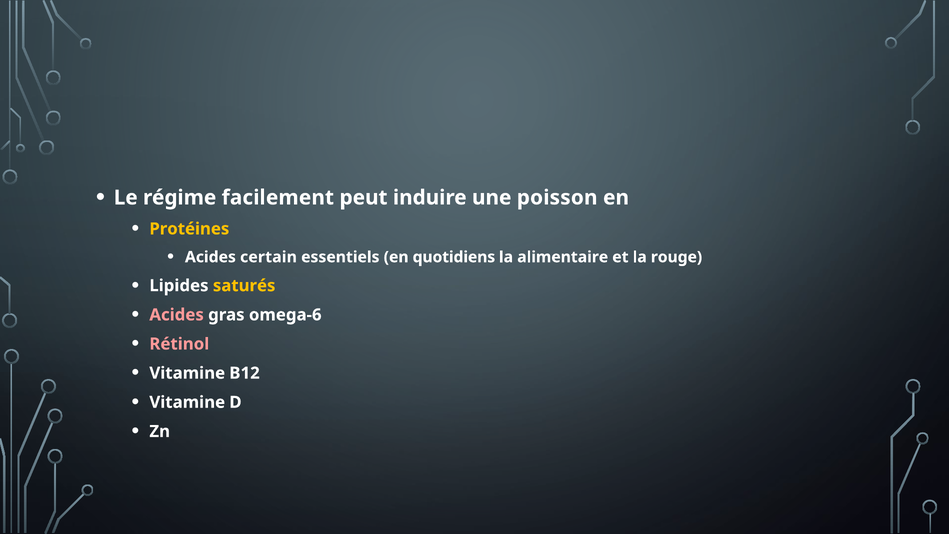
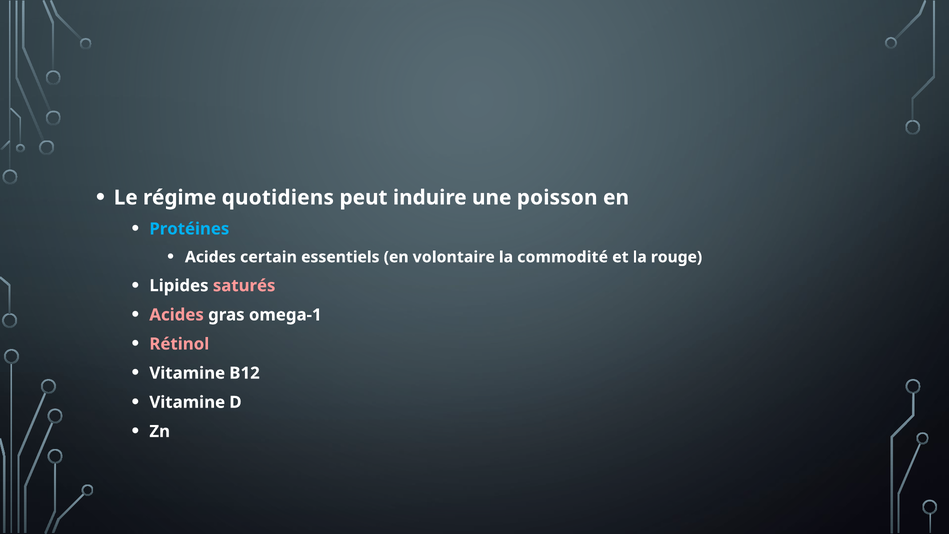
facilement: facilement -> quotidiens (278, 198)
Protéines colour: yellow -> light blue (189, 229)
quotidiens: quotidiens -> volontaire (454, 257)
alimentaire: alimentaire -> commodité (563, 257)
saturés colour: yellow -> pink (244, 286)
omega-6: omega-6 -> omega-1 (285, 315)
